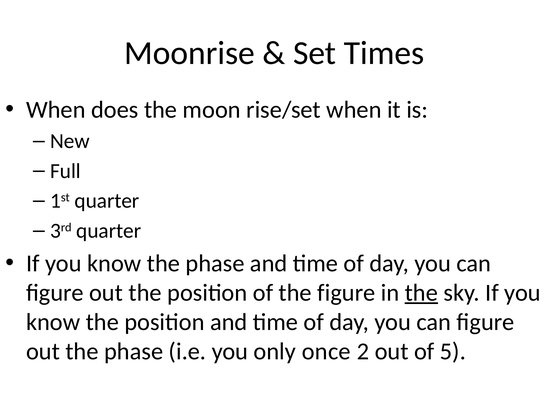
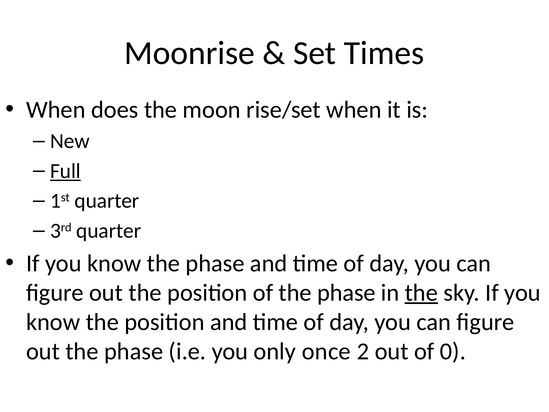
Full underline: none -> present (65, 171)
of the figure: figure -> phase (346, 293)
5: 5 -> 0 (453, 351)
